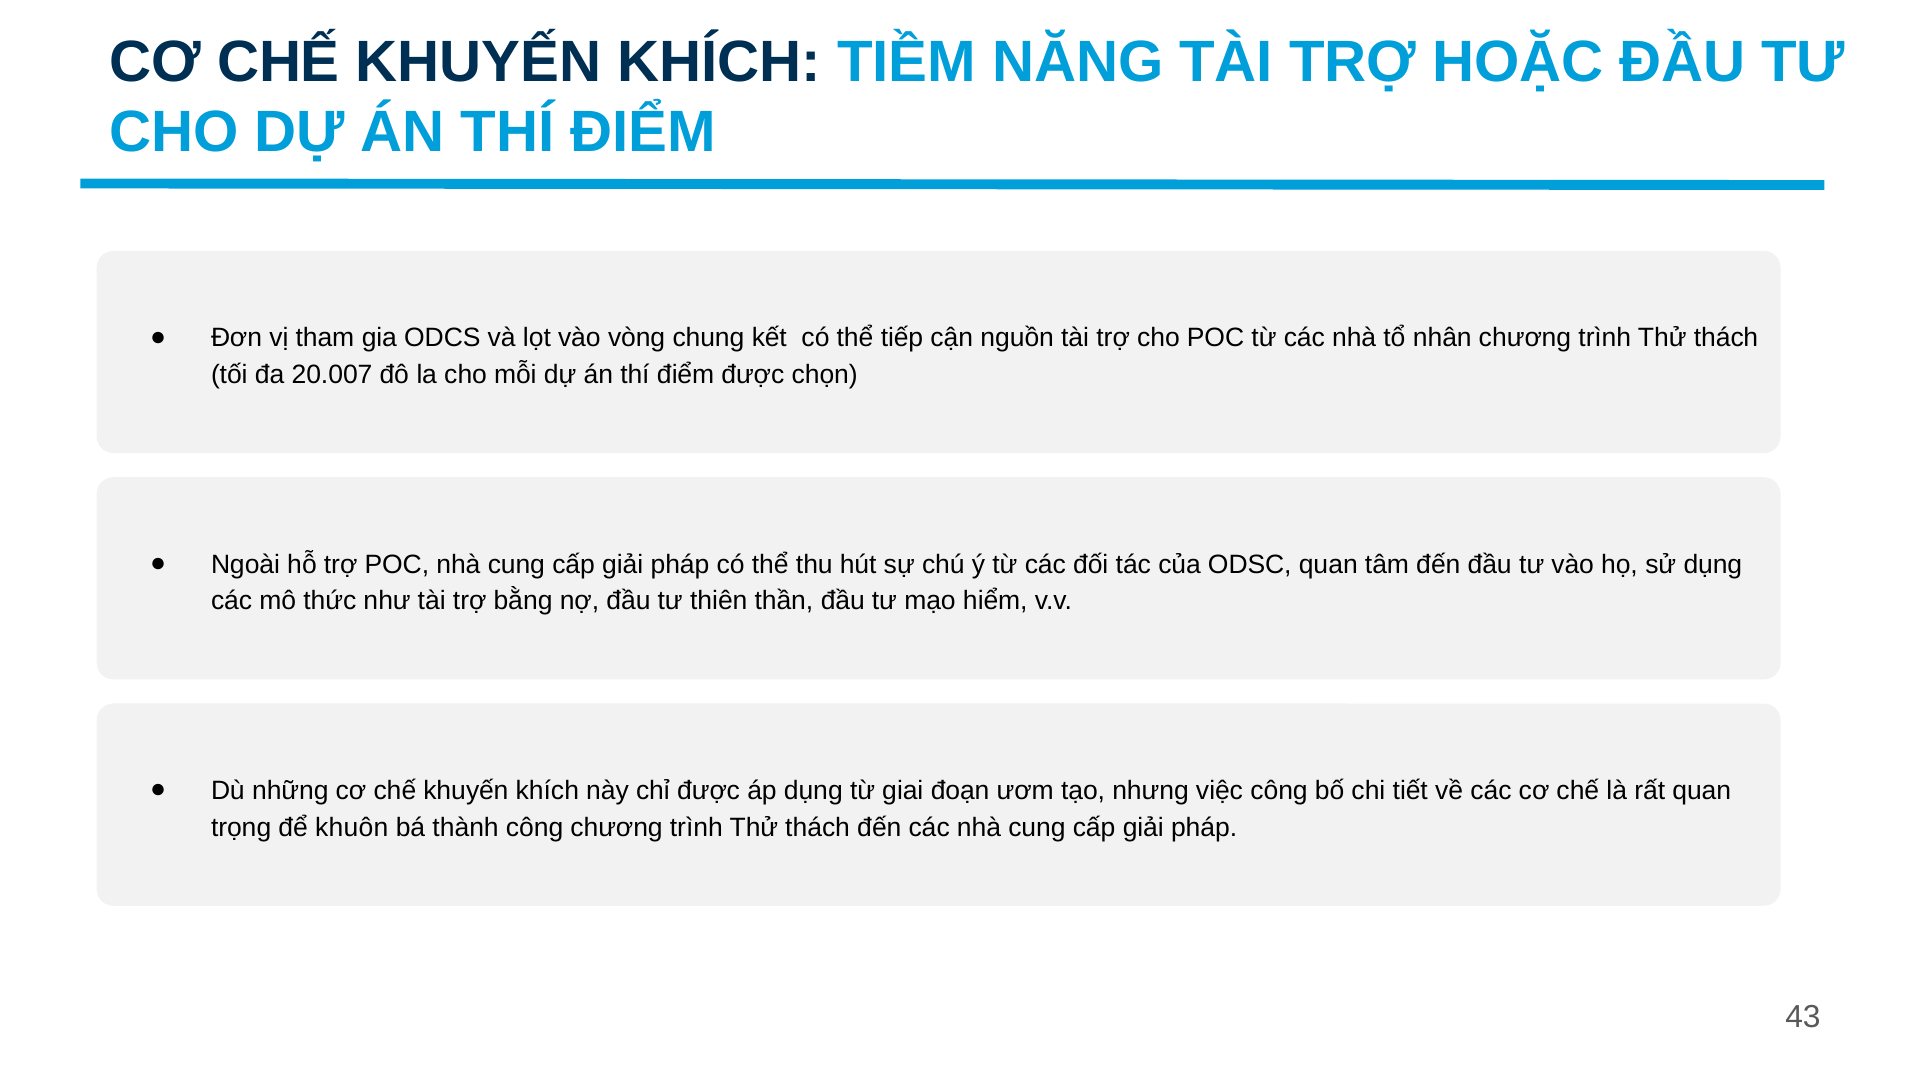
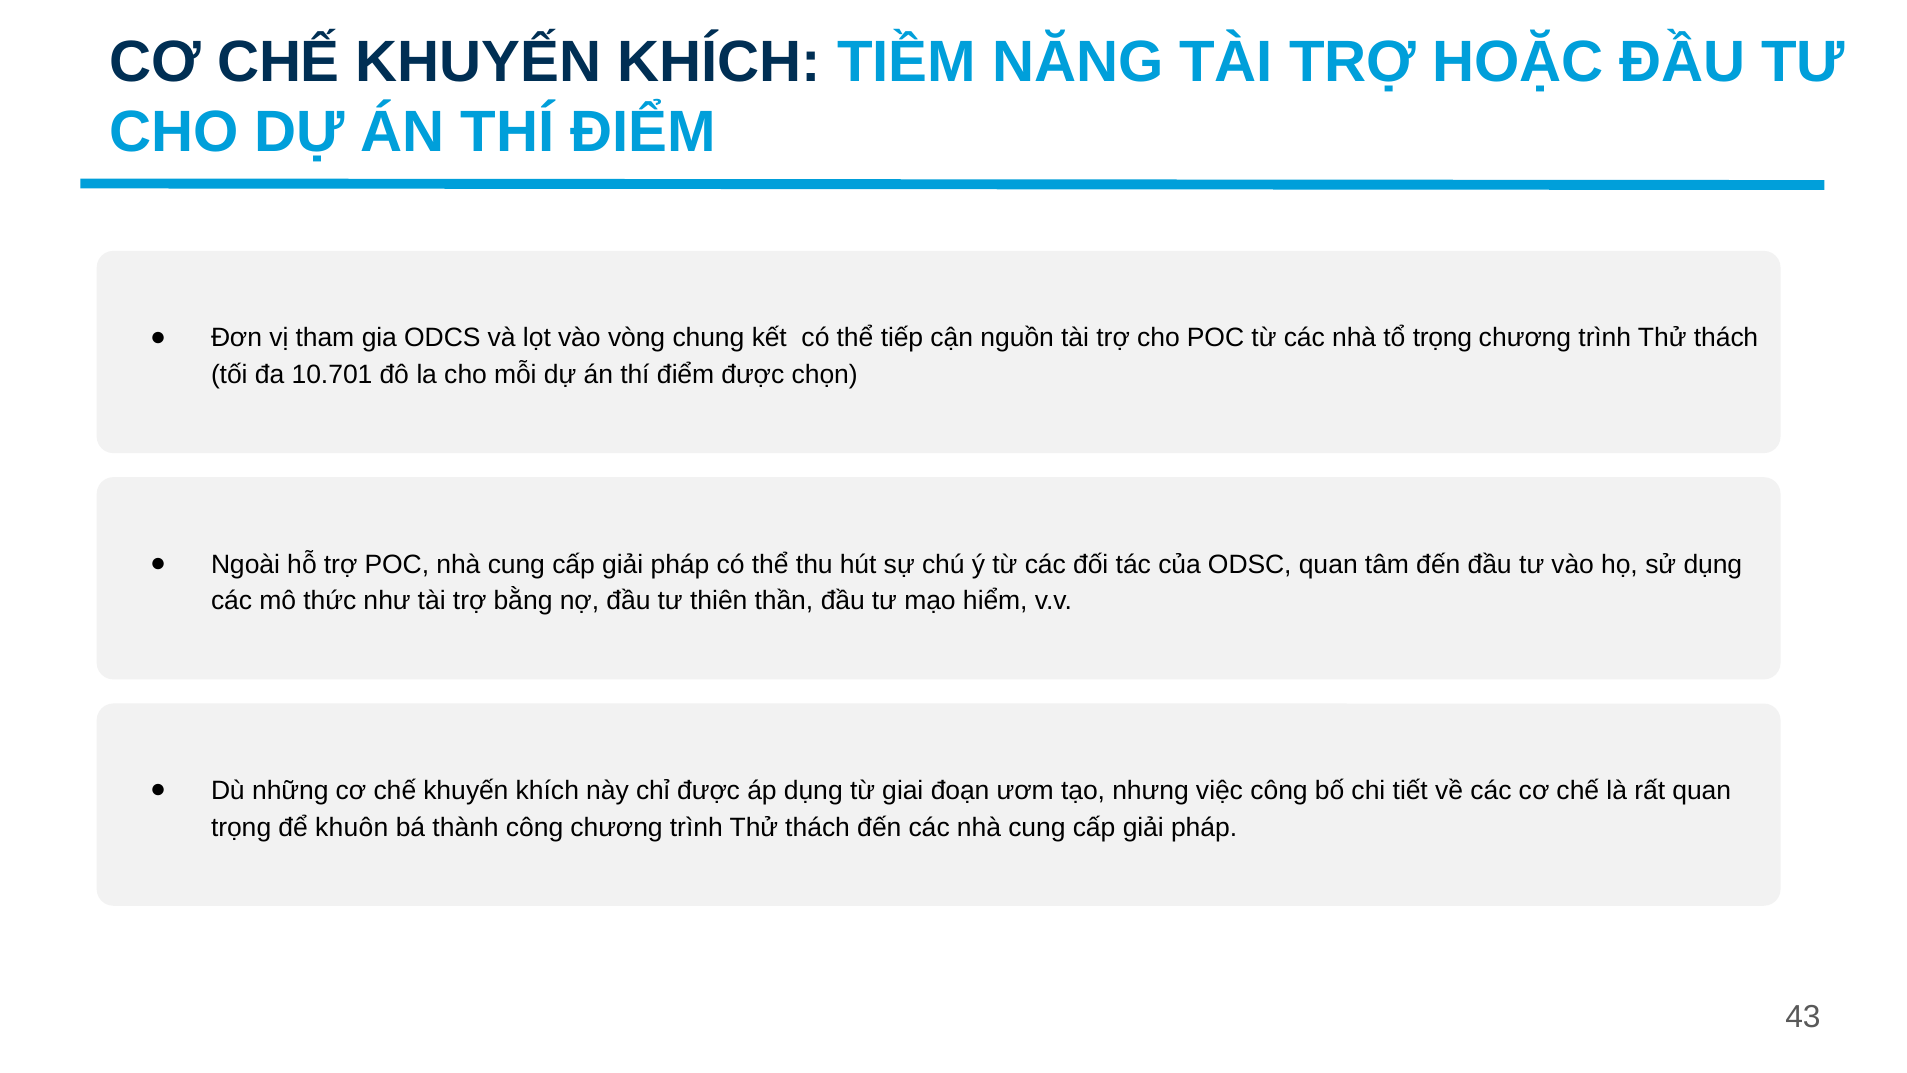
tổ nhân: nhân -> trọng (1442, 338)
20.007: 20.007 -> 10.701 (332, 375)
